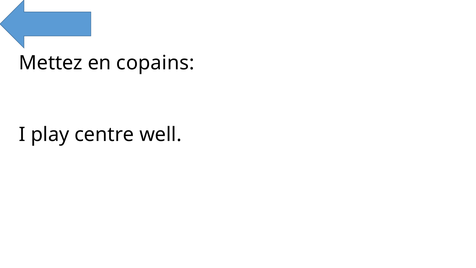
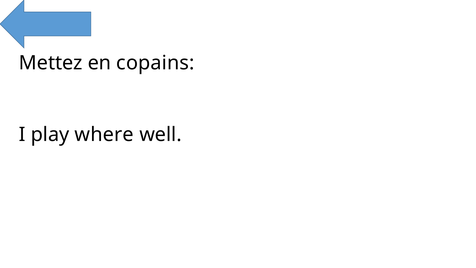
centre: centre -> where (104, 134)
